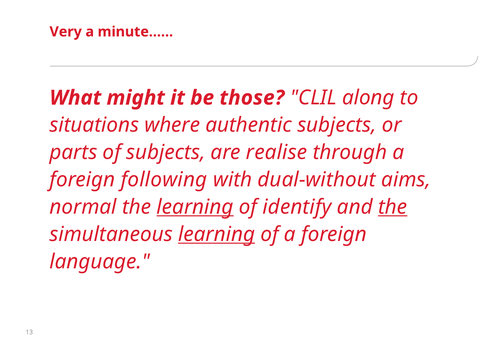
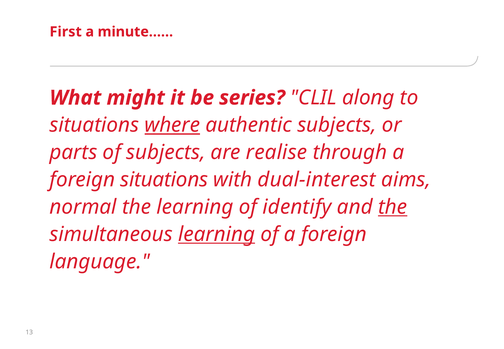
Very: Very -> First (66, 32)
those: those -> series (252, 98)
where underline: none -> present (172, 125)
foreign following: following -> situations (164, 180)
dual-without: dual-without -> dual-interest (317, 180)
learning underline: present -> none (195, 207)
